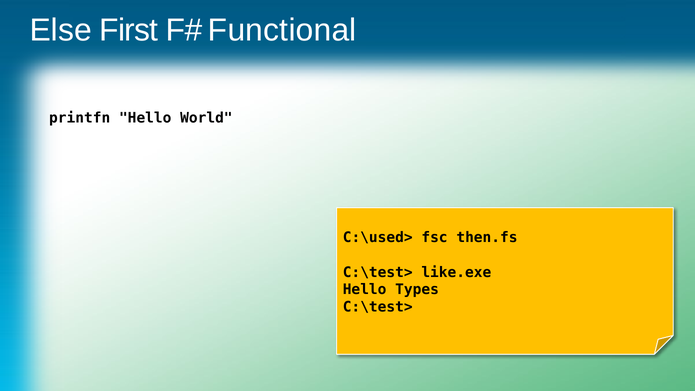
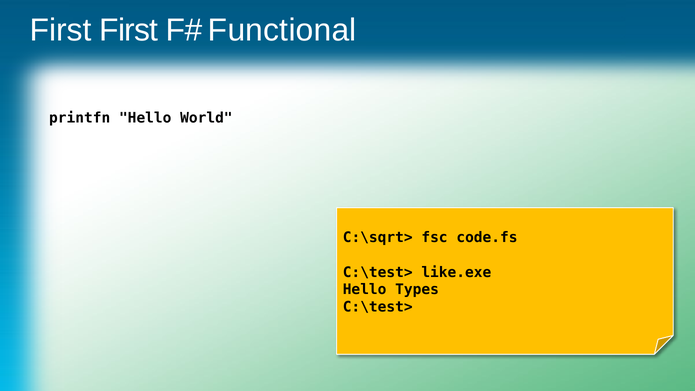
Else: Else -> First (61, 30)
C:\used>: C:\used> -> C:\sqrt> (378, 237)
then.fs: then.fs -> code.fs (487, 237)
